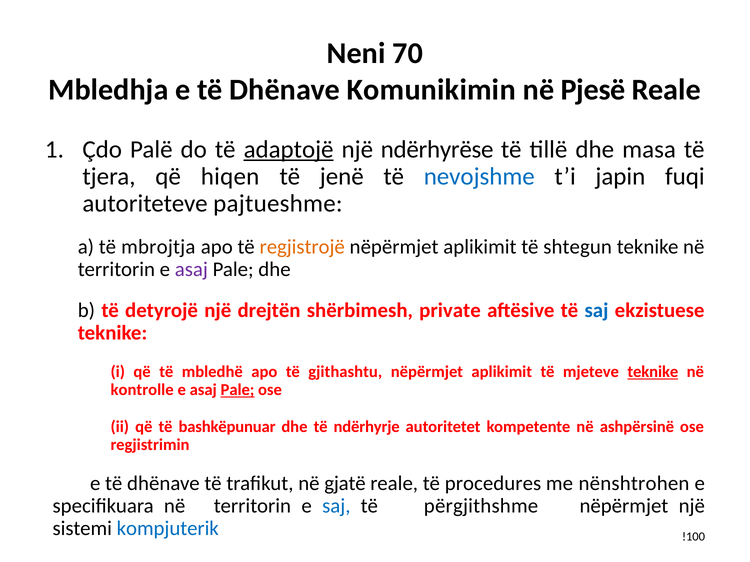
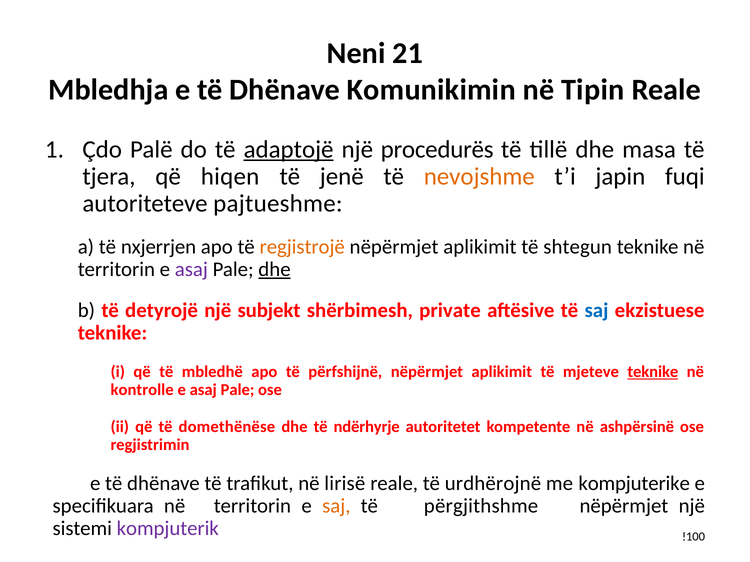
70: 70 -> 21 (408, 53)
Pjesë: Pjesë -> Tipin (593, 90)
ndërhyrëse: ndërhyrëse -> procedurës (437, 150)
nevojshme colour: blue -> orange (479, 177)
mbrojtja: mbrojtja -> nxjerrjen (158, 247)
dhe underline: none -> present (274, 270)
drejtën: drejtën -> subjekt (269, 311)
gjithashtu: gjithashtu -> përfshijnë (345, 372)
Pale underline: present -> none (238, 390)
bashkëpunuar: bashkëpunuar -> domethënëse (227, 427)
gjatë: gjatë -> lirisë (345, 484)
procedures: procedures -> urdhërojnë (493, 484)
nënshtrohen: nënshtrohen -> kompjuterike (634, 484)
saj colour: blue -> orange (336, 507)
kompjuterik colour: blue -> purple (168, 529)
